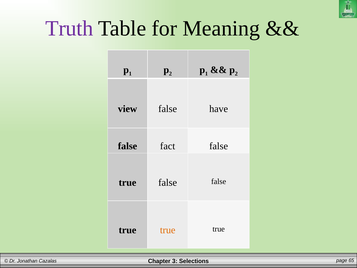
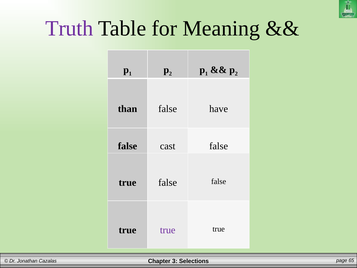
view: view -> than (128, 109)
fact: fact -> cast (168, 146)
true colour: orange -> purple (168, 230)
